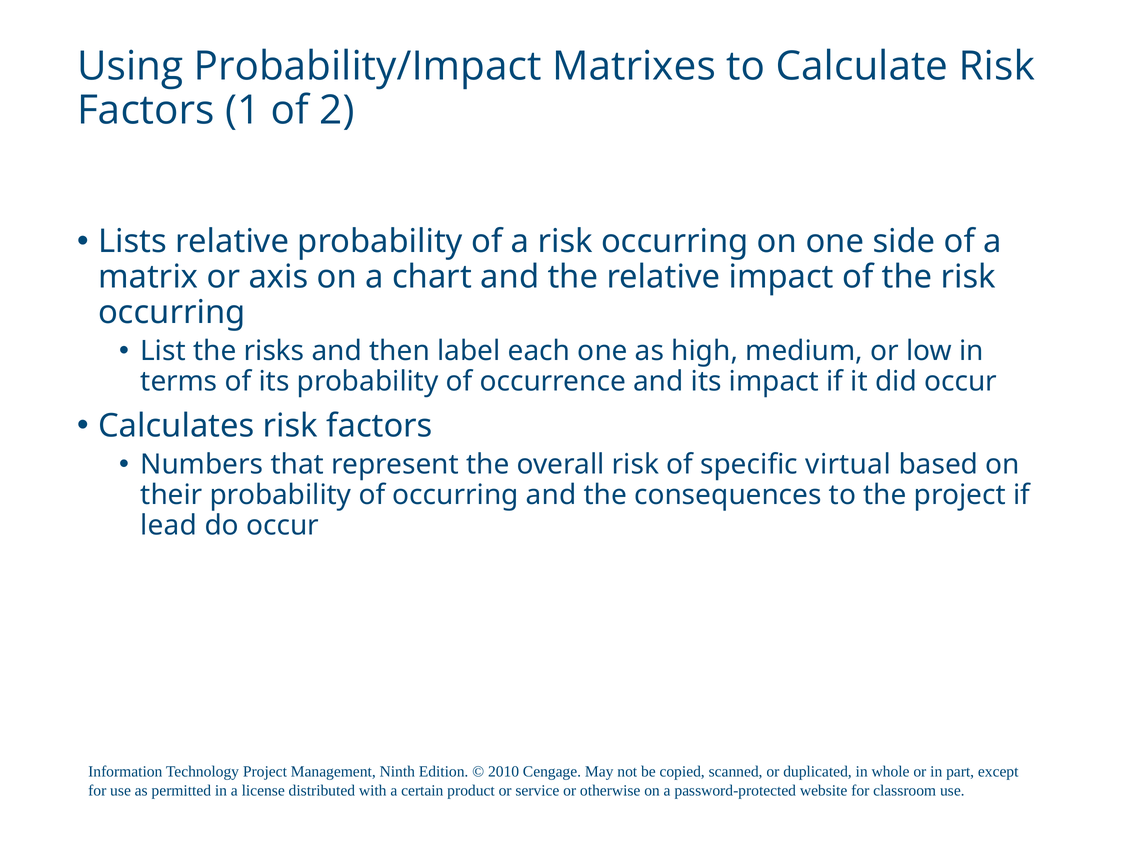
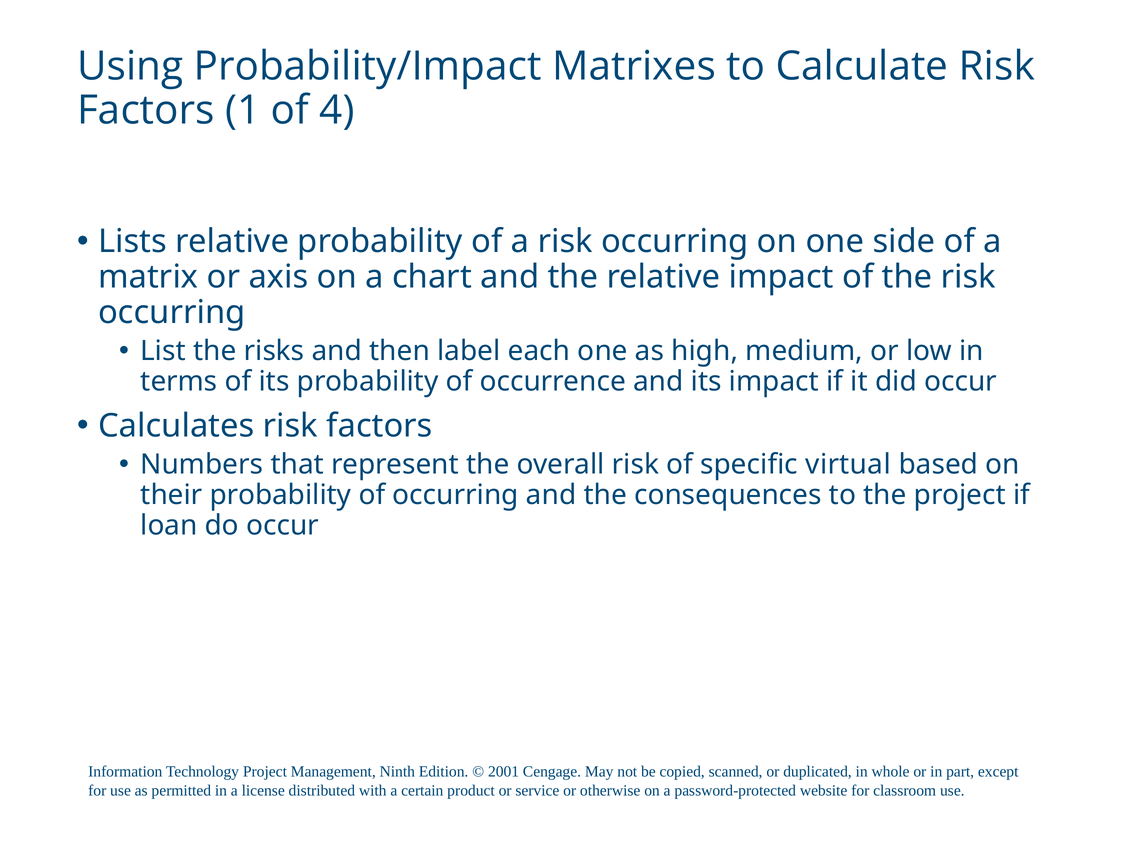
2: 2 -> 4 (337, 110)
lead: lead -> loan (169, 525)
2010: 2010 -> 2001 (504, 772)
